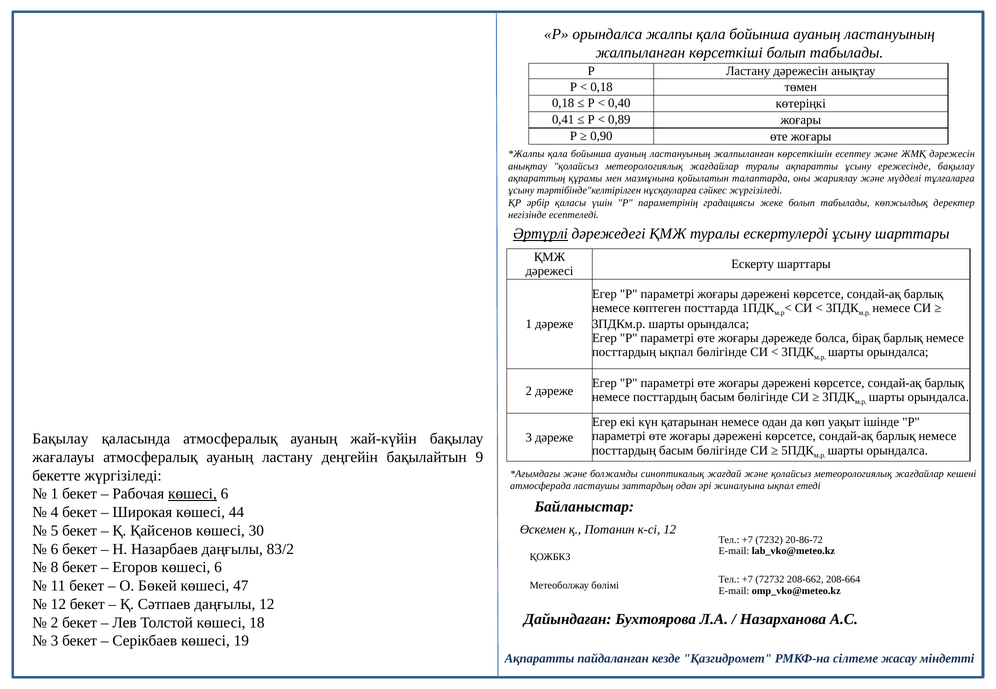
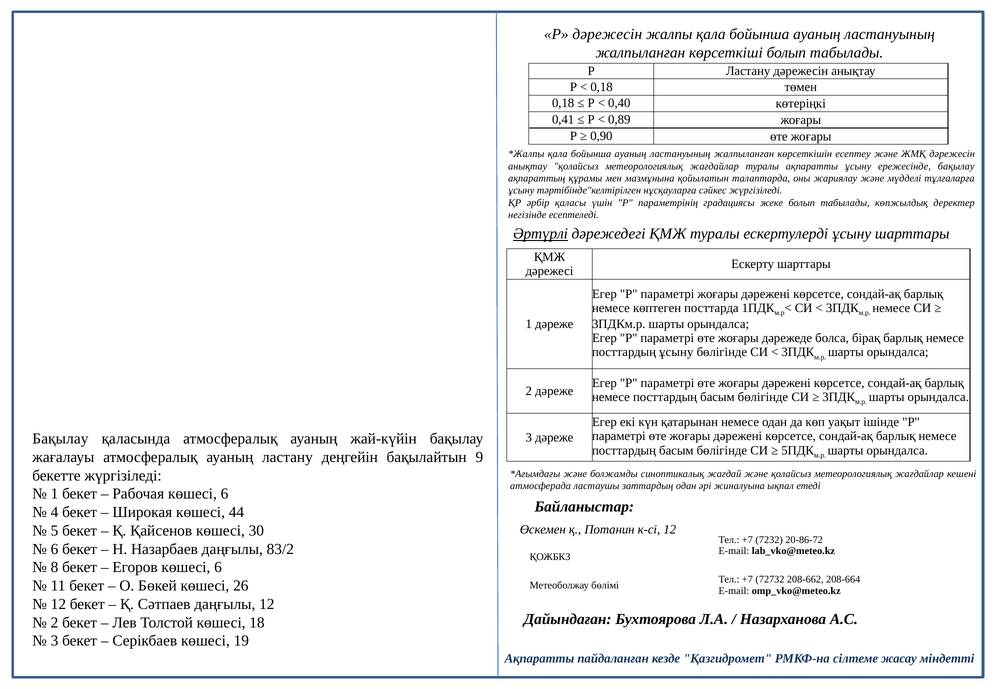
Р орындалса: орындалса -> дәрежесін (607, 34)
посттардың ықпал: ықпал -> ұсыну (676, 352)
көшесі underline: present -> none (192, 494)
47: 47 -> 26 (241, 586)
